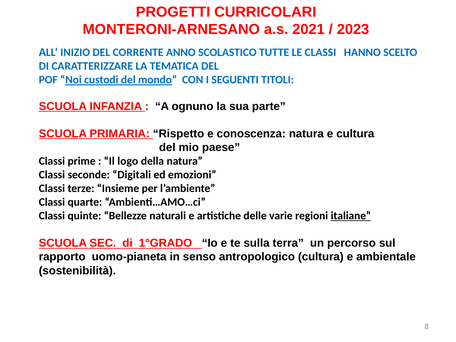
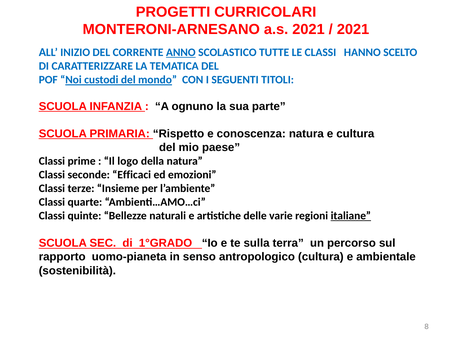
2023: 2023 -> 2021 (353, 30)
ANNO underline: none -> present (181, 52)
Digitali: Digitali -> Efficaci (132, 175)
